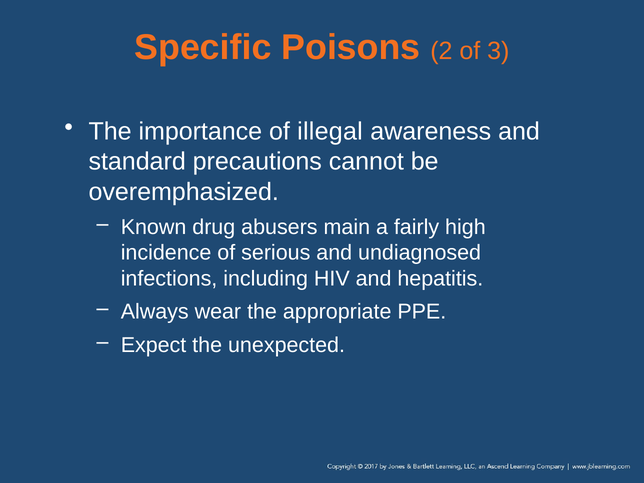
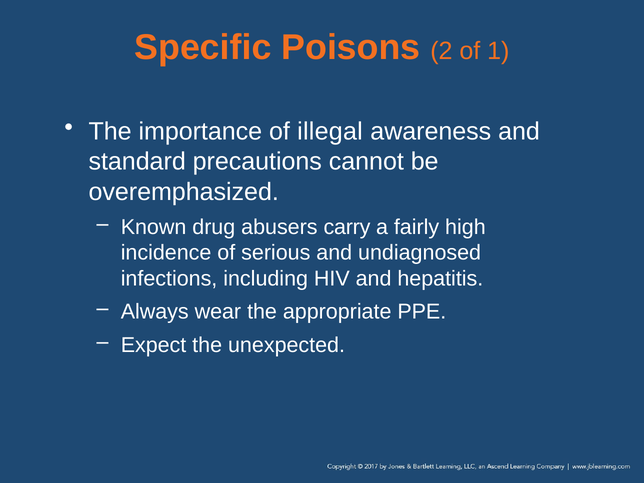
3: 3 -> 1 (498, 51)
main: main -> carry (347, 227)
